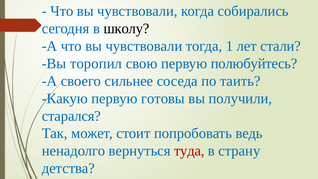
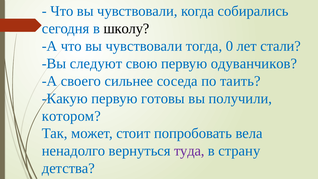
1: 1 -> 0 (229, 46)
торопил: торопил -> следуют (96, 63)
полюбуйтесь: полюбуйтесь -> одуванчиков (254, 63)
старался: старался -> котором (71, 116)
ведь: ведь -> вела (249, 133)
туда colour: red -> purple (189, 151)
